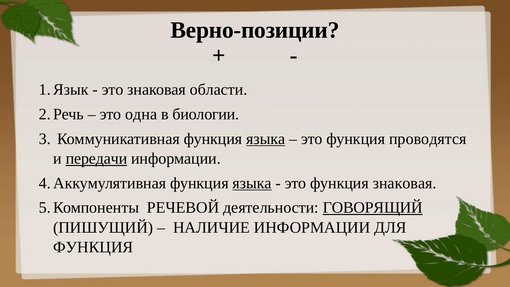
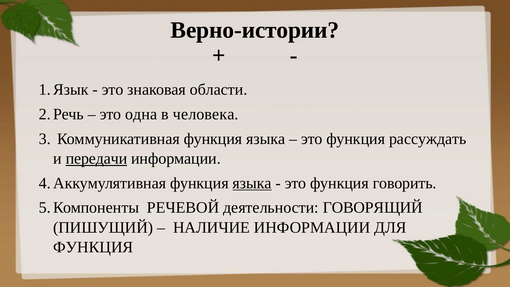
Верно-позиции: Верно-позиции -> Верно-истории (255, 30)
биологии: биологии -> человека (206, 114)
языка underline: present -> none (266, 139)
проводятся: проводятся -> рассуждать (428, 139)
функция знаковая: знаковая -> говорить (405, 183)
ГОВОРЯЩИЙ underline: present -> none (373, 208)
